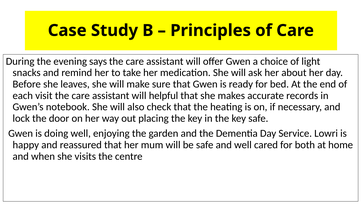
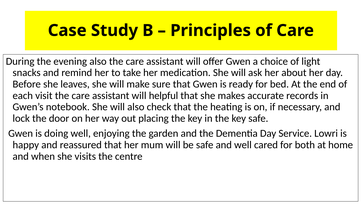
evening says: says -> also (98, 61)
